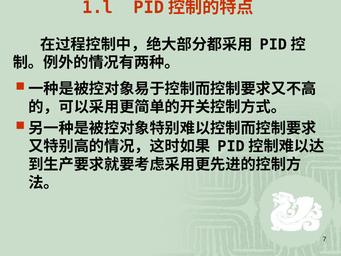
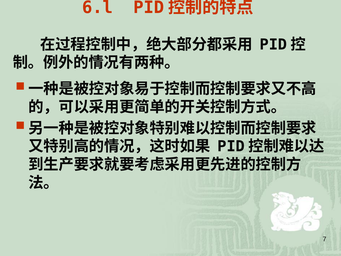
1.l: 1.l -> 6.l (97, 7)
